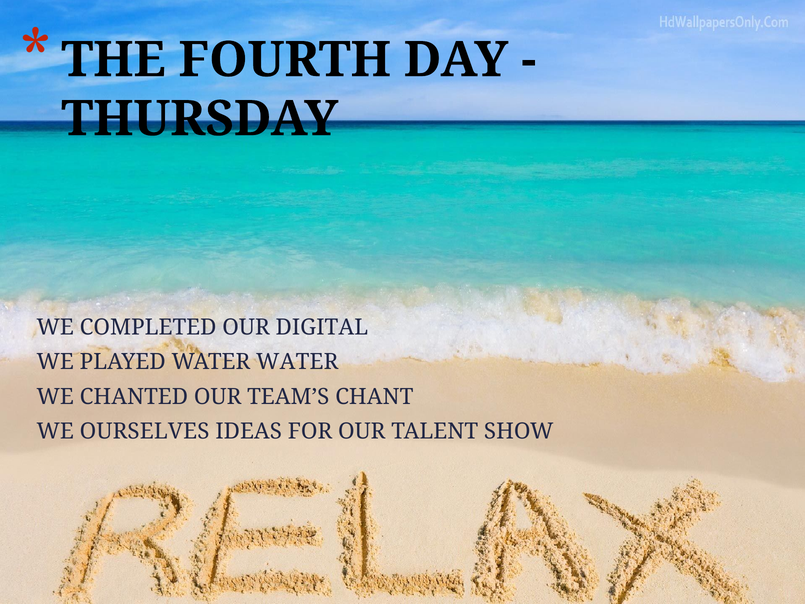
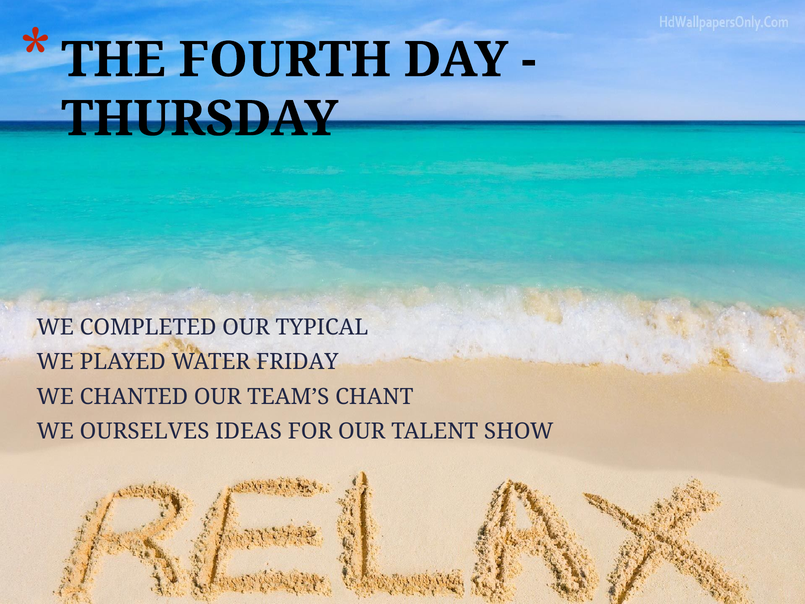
DIGITAL: DIGITAL -> TYPICAL (322, 327)
WATER WATER: WATER -> FRIDAY (297, 362)
